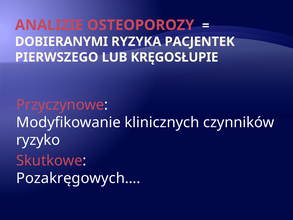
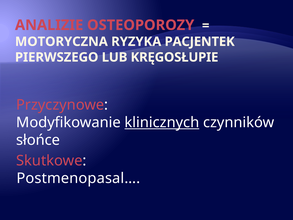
DOBIERANYMI: DOBIERANYMI -> MOTORYCZNA (61, 42)
klinicznych underline: none -> present (162, 122)
ryzyko: ryzyko -> słońce (38, 140)
Pozakręgowych…: Pozakręgowych… -> Postmenopasal… (78, 178)
